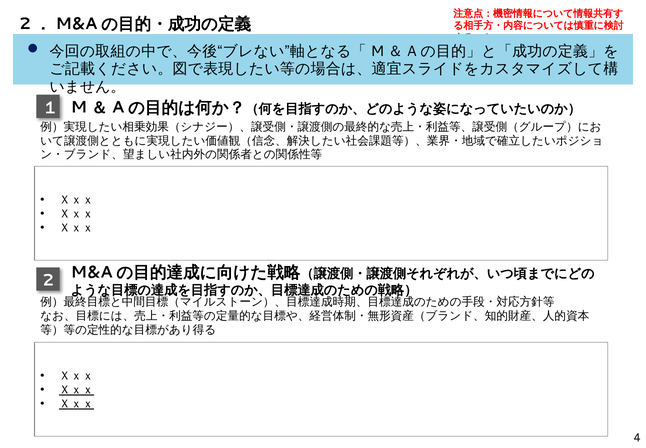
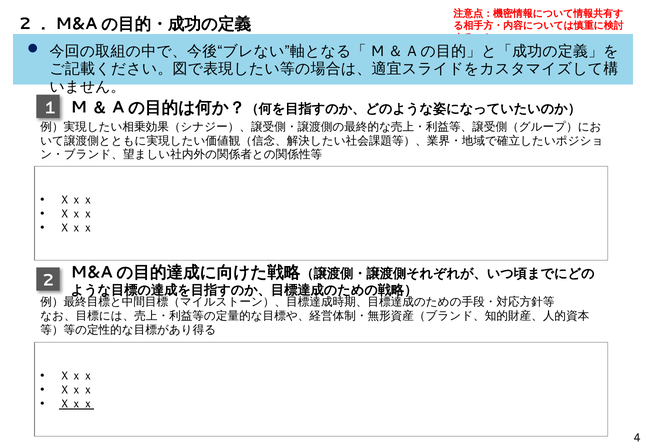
Ｘｘｘ underline: present -> none (76, 389)
